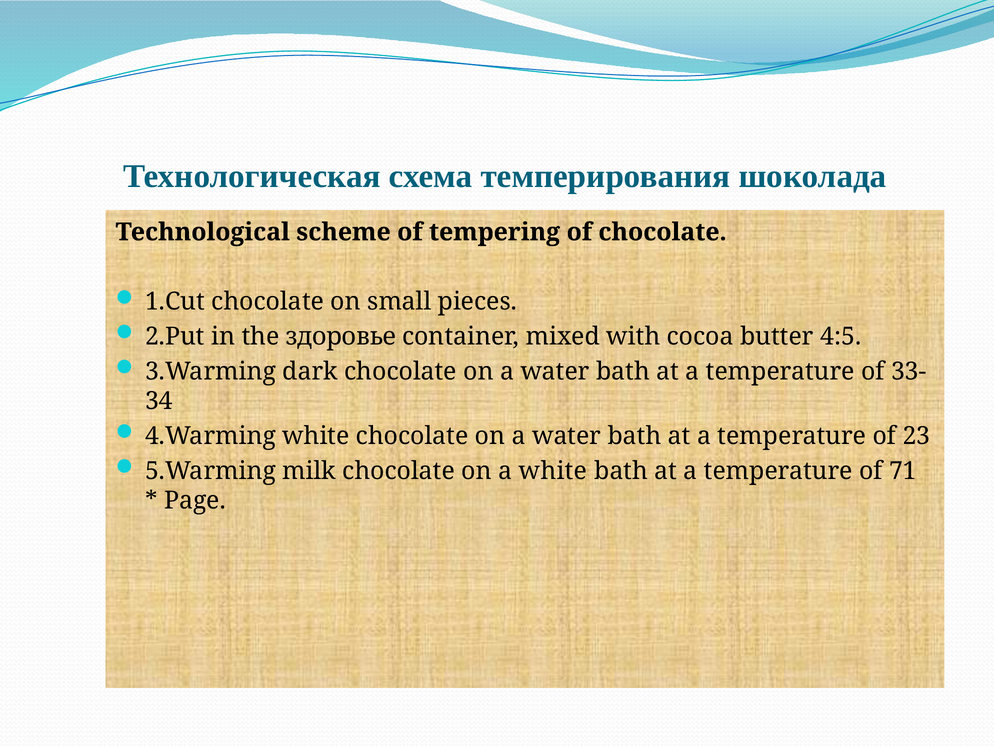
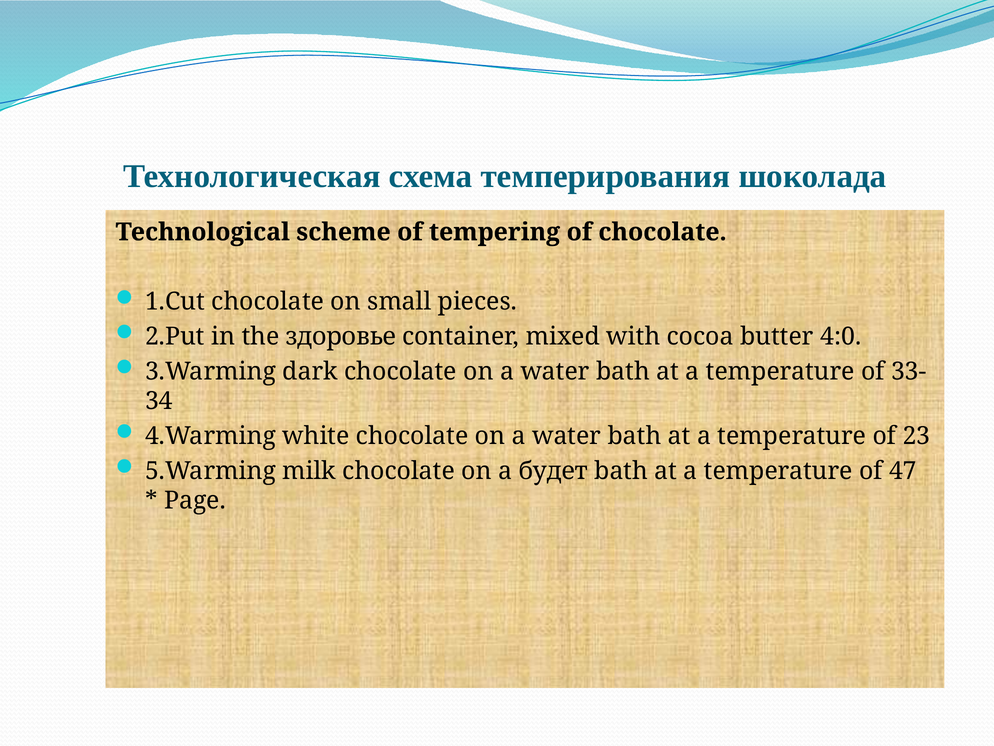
4:5: 4:5 -> 4:0 (841, 336)
a white: white -> будет (553, 471)
71: 71 -> 47 (903, 471)
